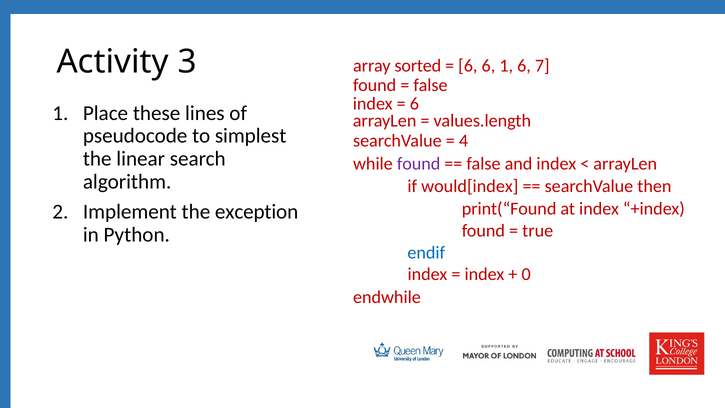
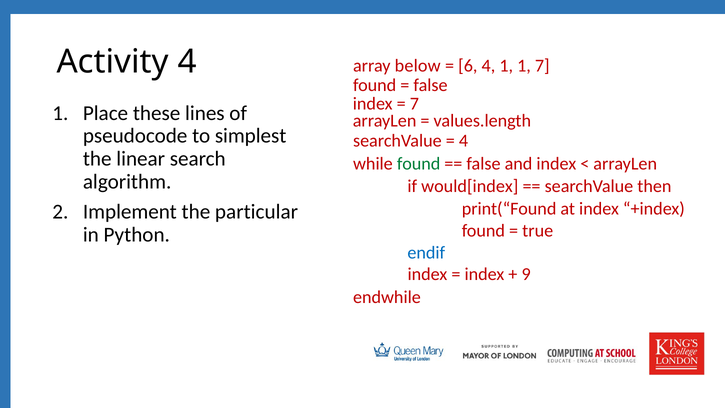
Activity 3: 3 -> 4 (187, 62)
sorted: sorted -> below (418, 66)
6 6: 6 -> 4 (488, 66)
1 6: 6 -> 1 (524, 66)
6: 6 -> 7 (414, 104)
found colour: purple -> green (419, 164)
exception: exception -> particular (257, 212)
0: 0 -> 9 (526, 274)
